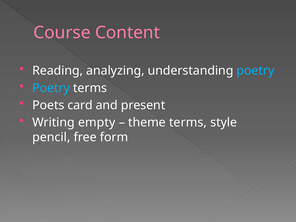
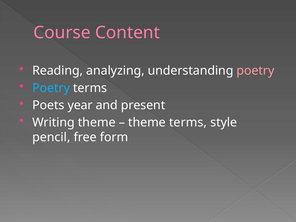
poetry colour: light blue -> pink (255, 71)
card: card -> year (80, 105)
Writing empty: empty -> theme (97, 122)
